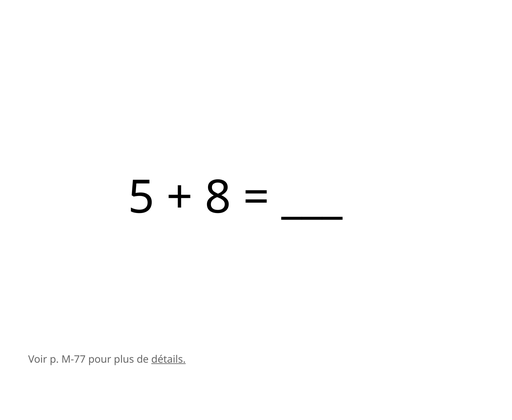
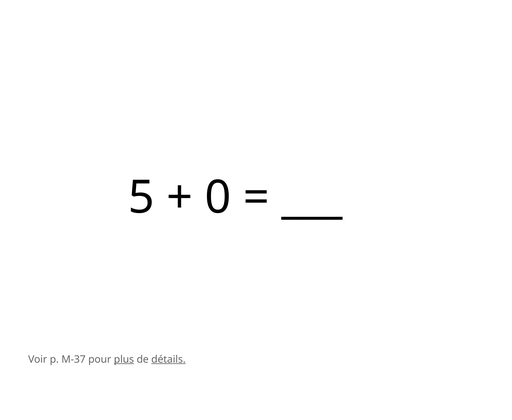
8: 8 -> 0 (218, 198)
M-77: M-77 -> M-37 (74, 359)
plus underline: none -> present (124, 359)
